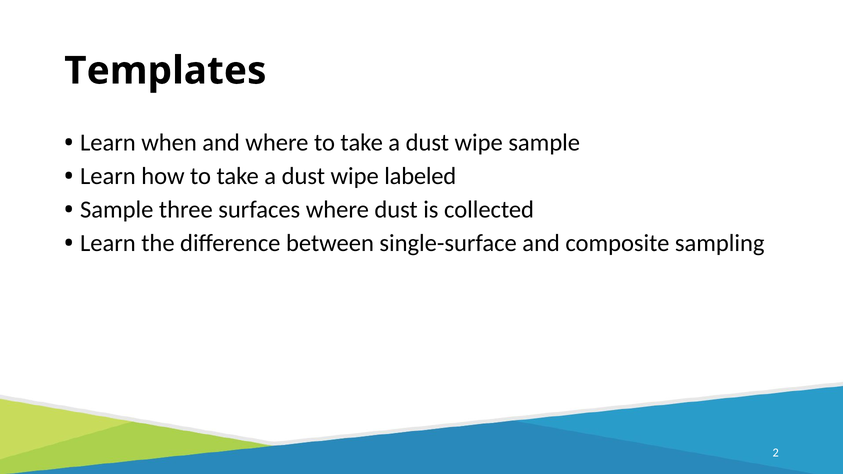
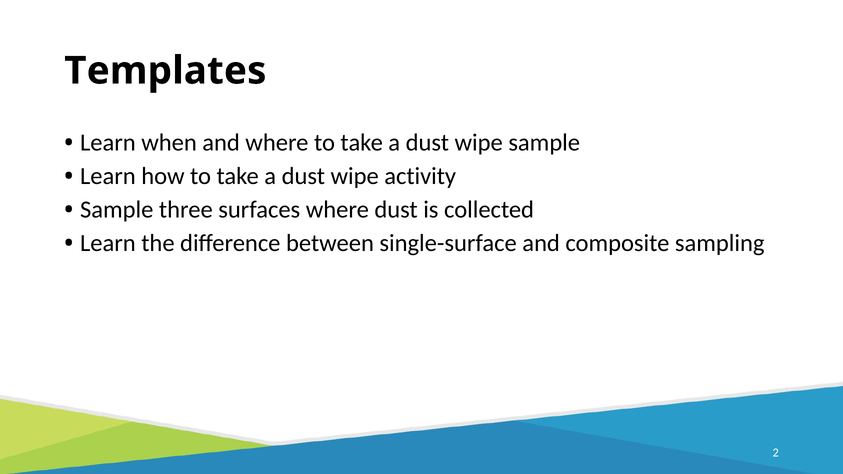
labeled: labeled -> activity (420, 176)
